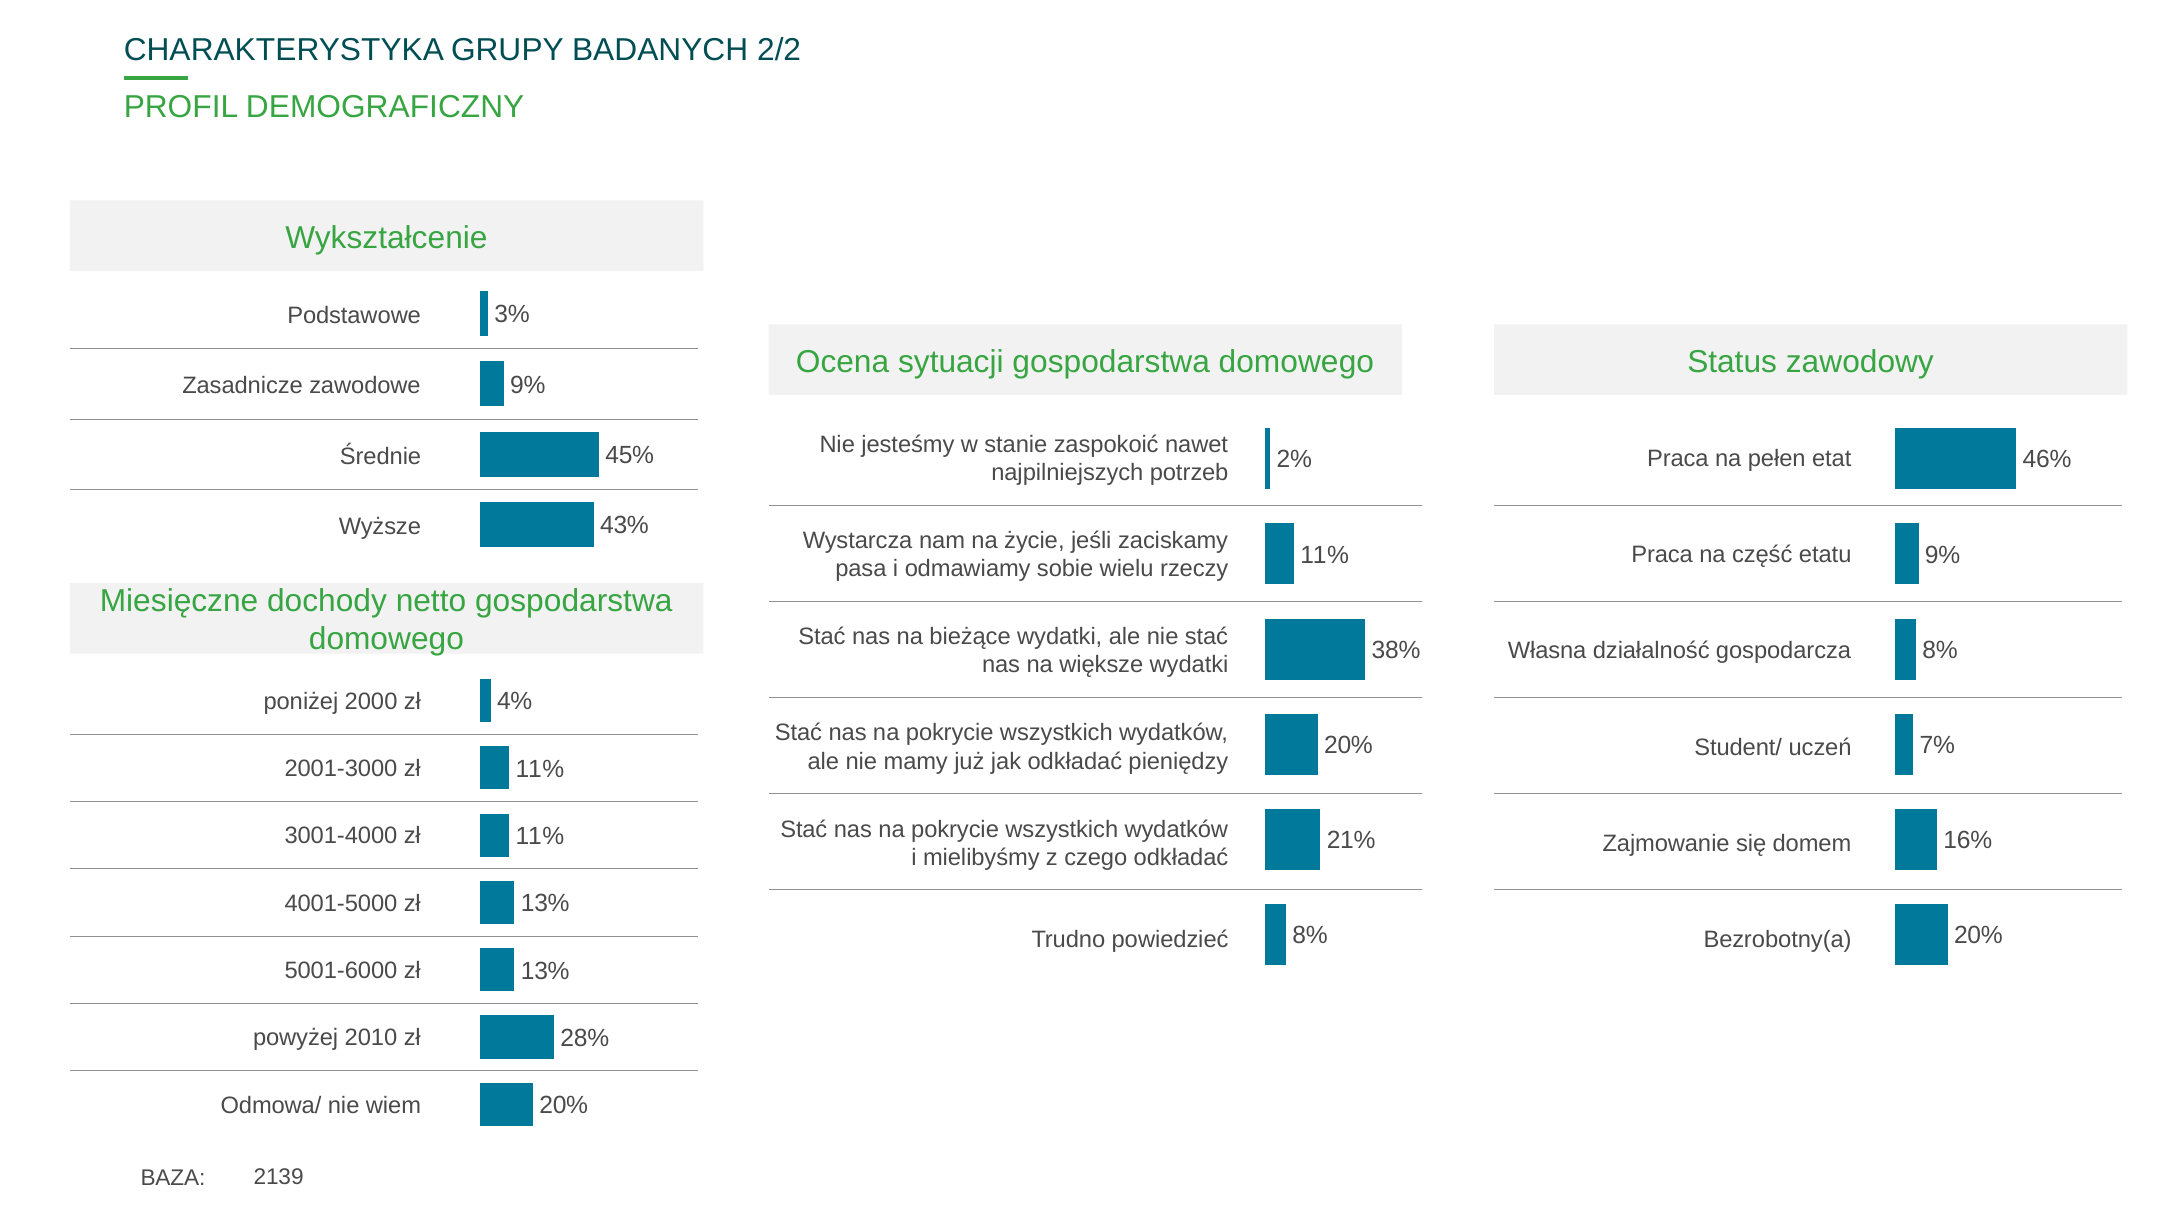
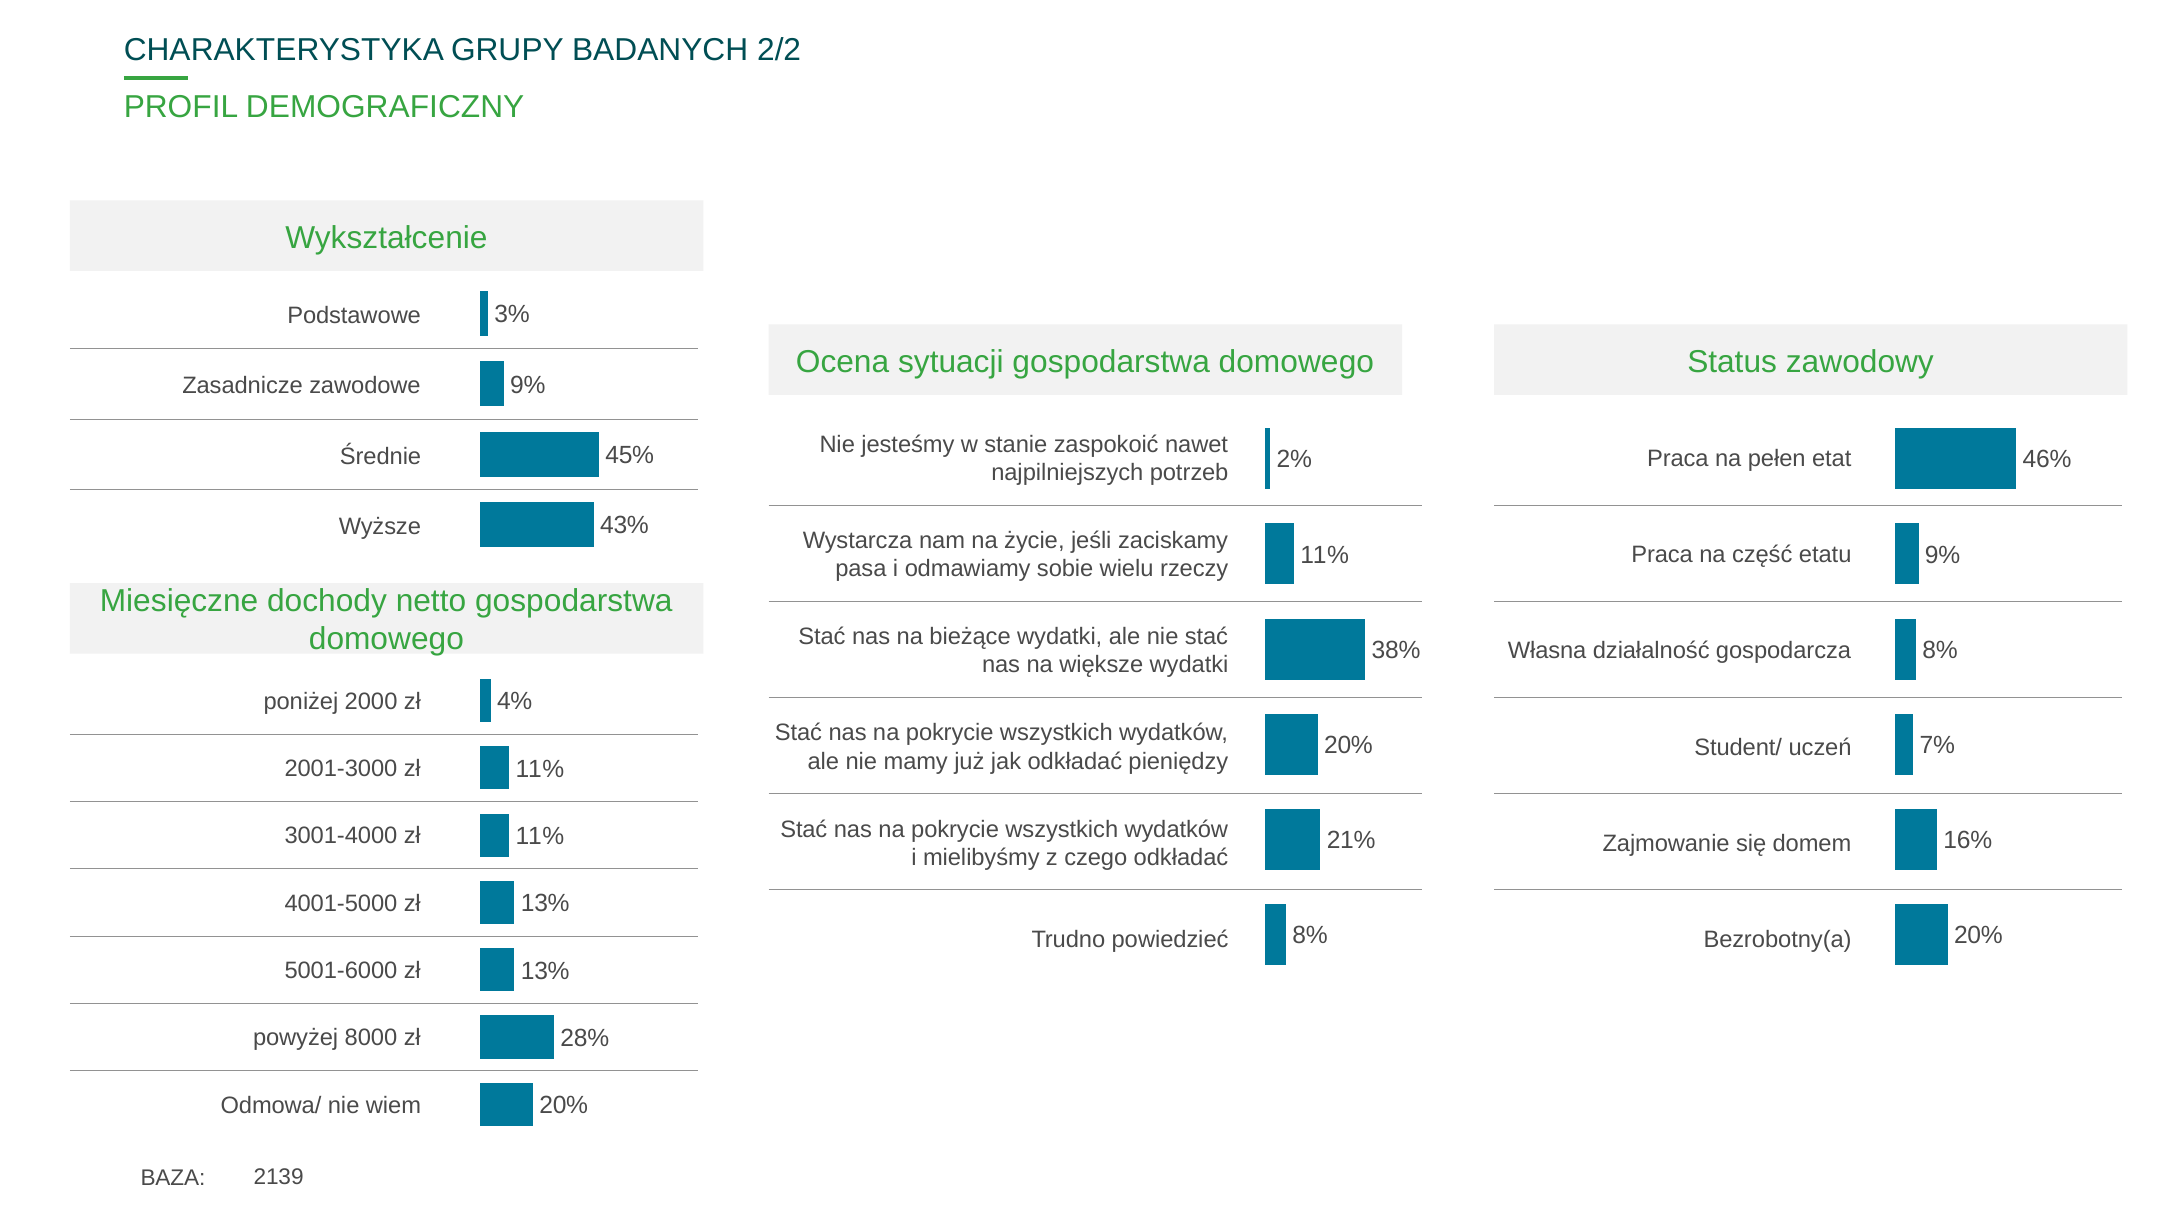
2010: 2010 -> 8000 (371, 1038)
